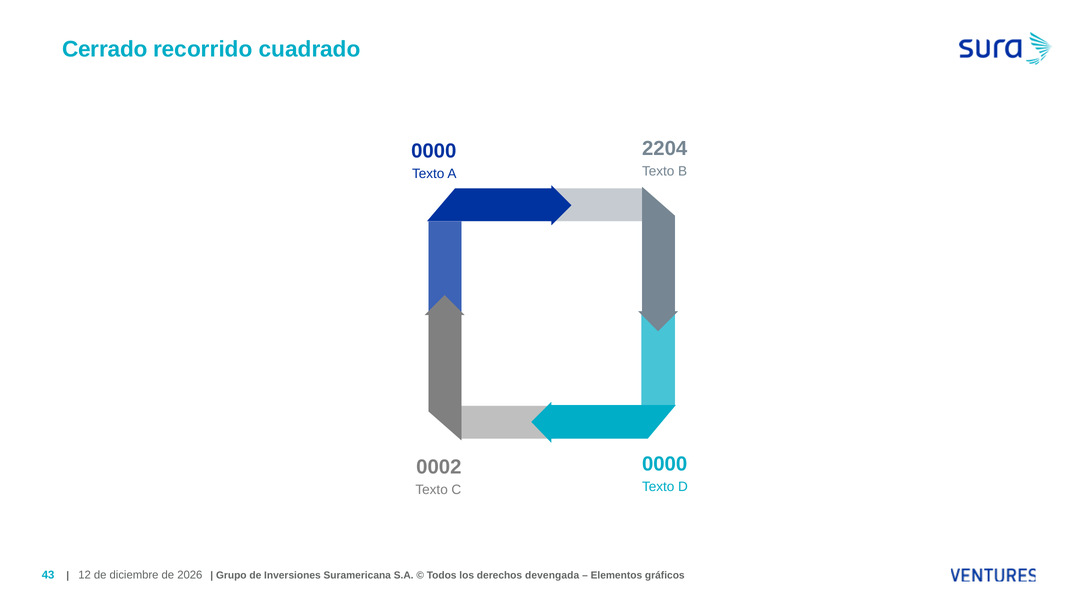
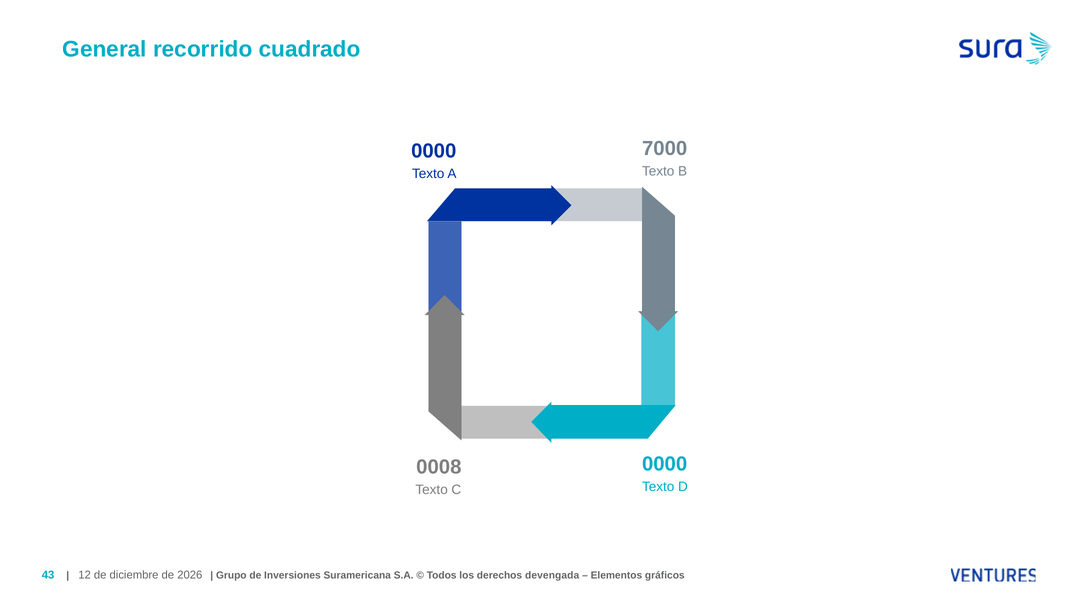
Cerrado: Cerrado -> General (105, 49)
2204: 2204 -> 7000 (665, 148)
0002: 0002 -> 0008 (439, 467)
